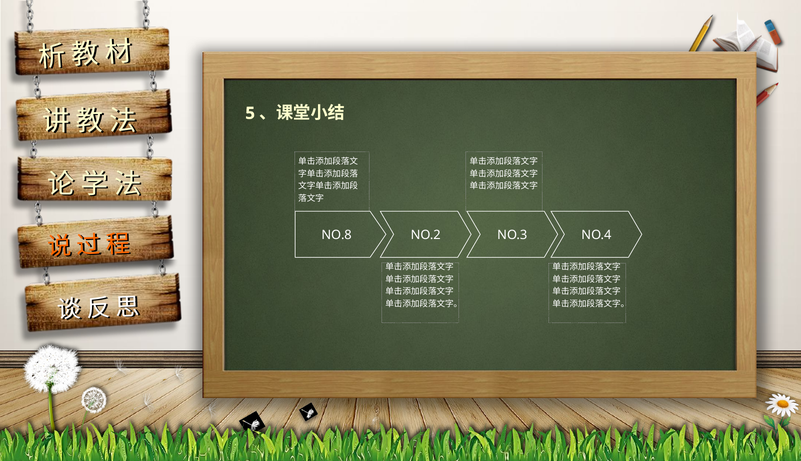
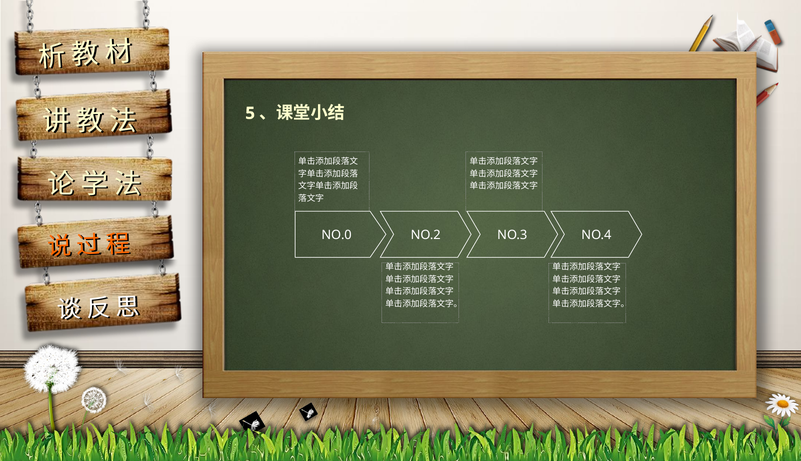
NO.8: NO.8 -> NO.0 (337, 235)
